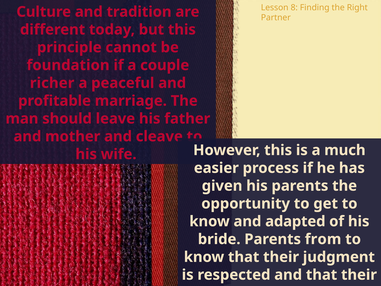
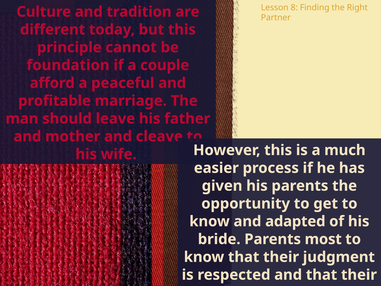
richer: richer -> afford (52, 83)
from: from -> most (323, 239)
